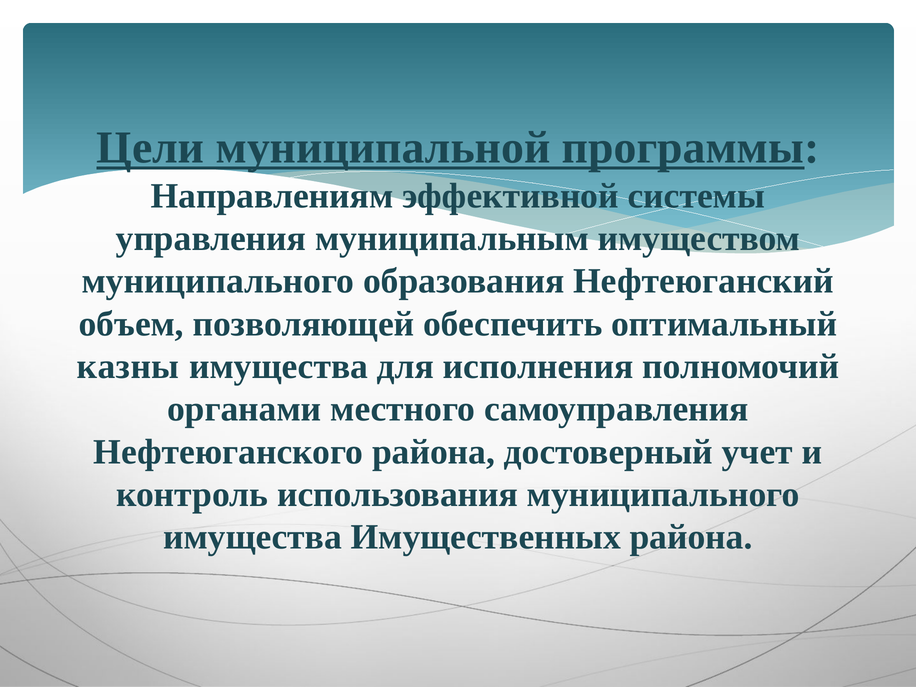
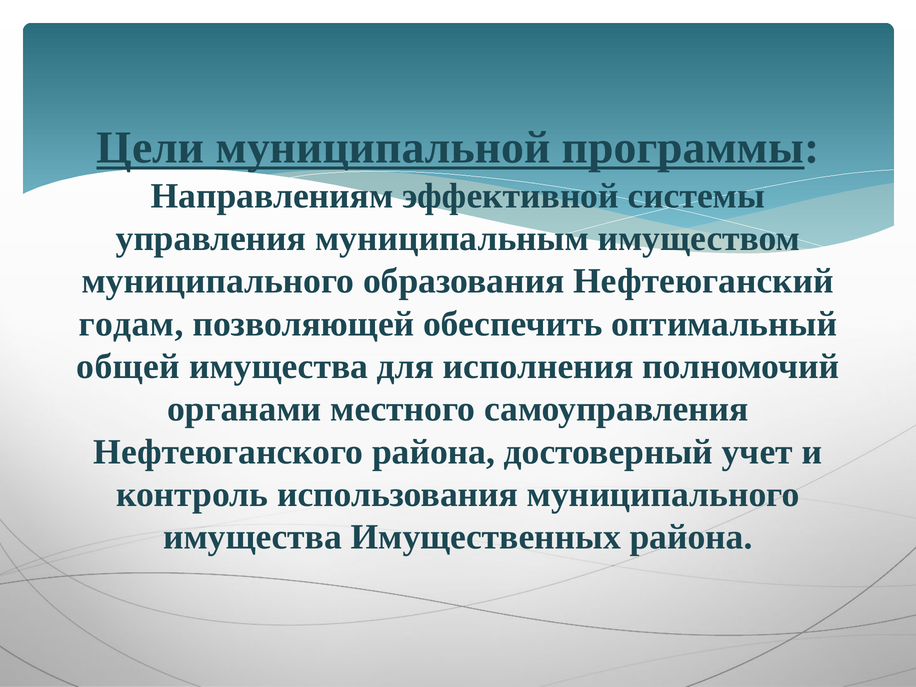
объем: объем -> годам (131, 324)
казны: казны -> общей (128, 367)
